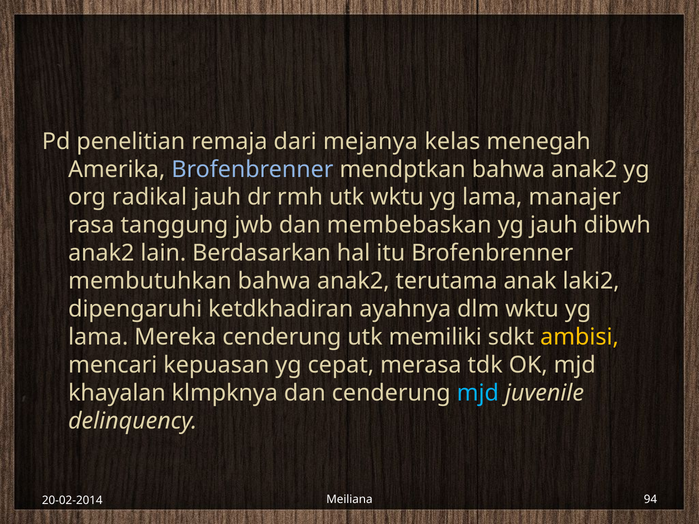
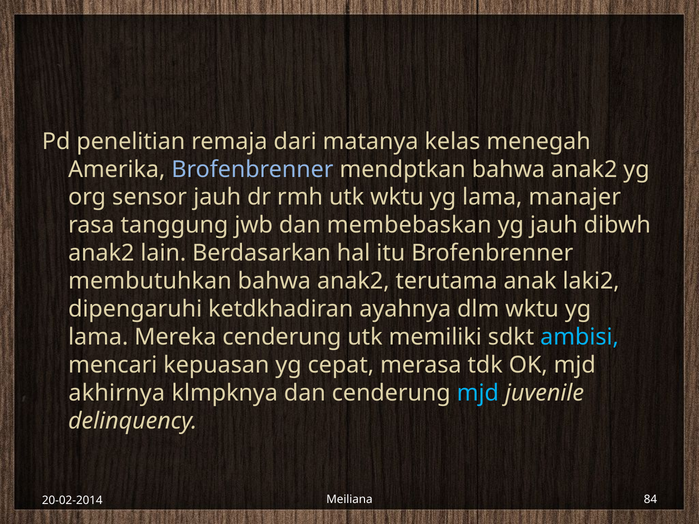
mejanya: mejanya -> matanya (371, 141)
radikal: radikal -> sensor (149, 197)
ambisi colour: yellow -> light blue (580, 337)
khayalan: khayalan -> akhirnya (117, 393)
94: 94 -> 84 (650, 500)
